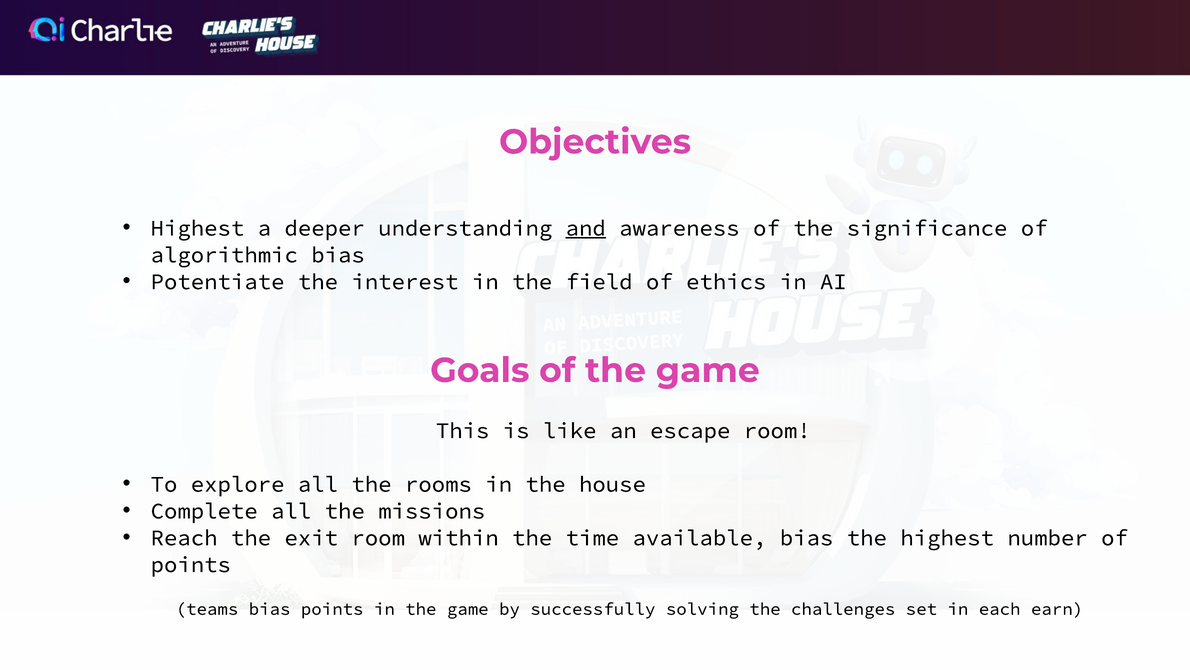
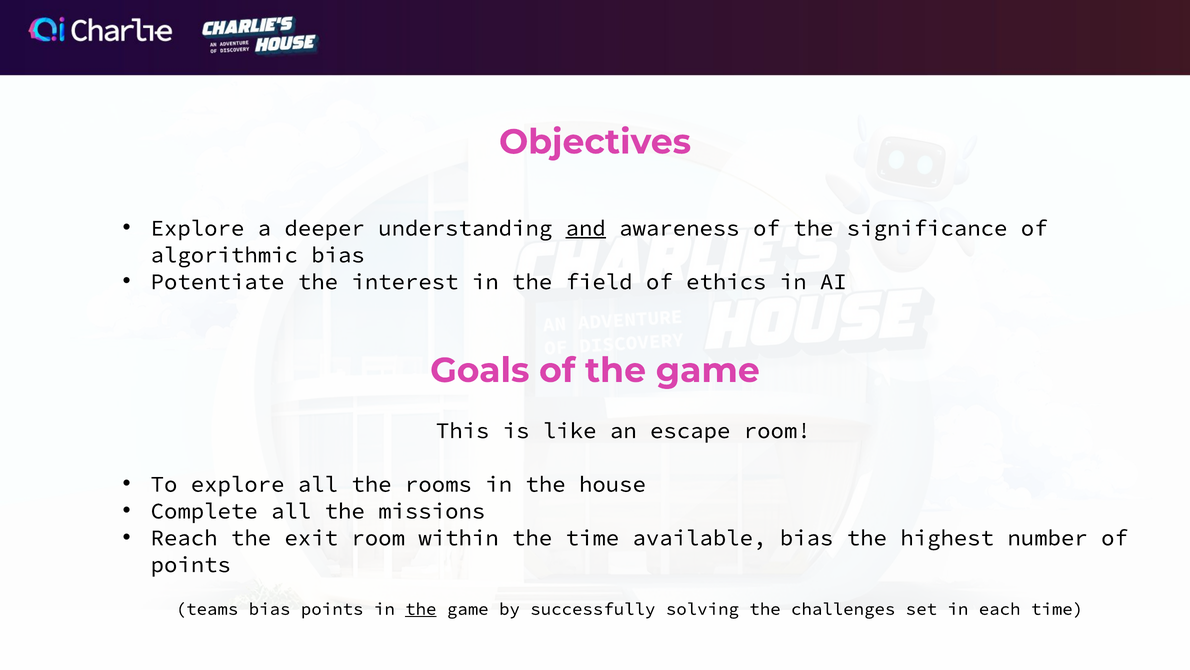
Highest: Highest -> Explore (197, 228)
the underline: none -> present (421, 608)
each earn: earn -> time (1057, 608)
